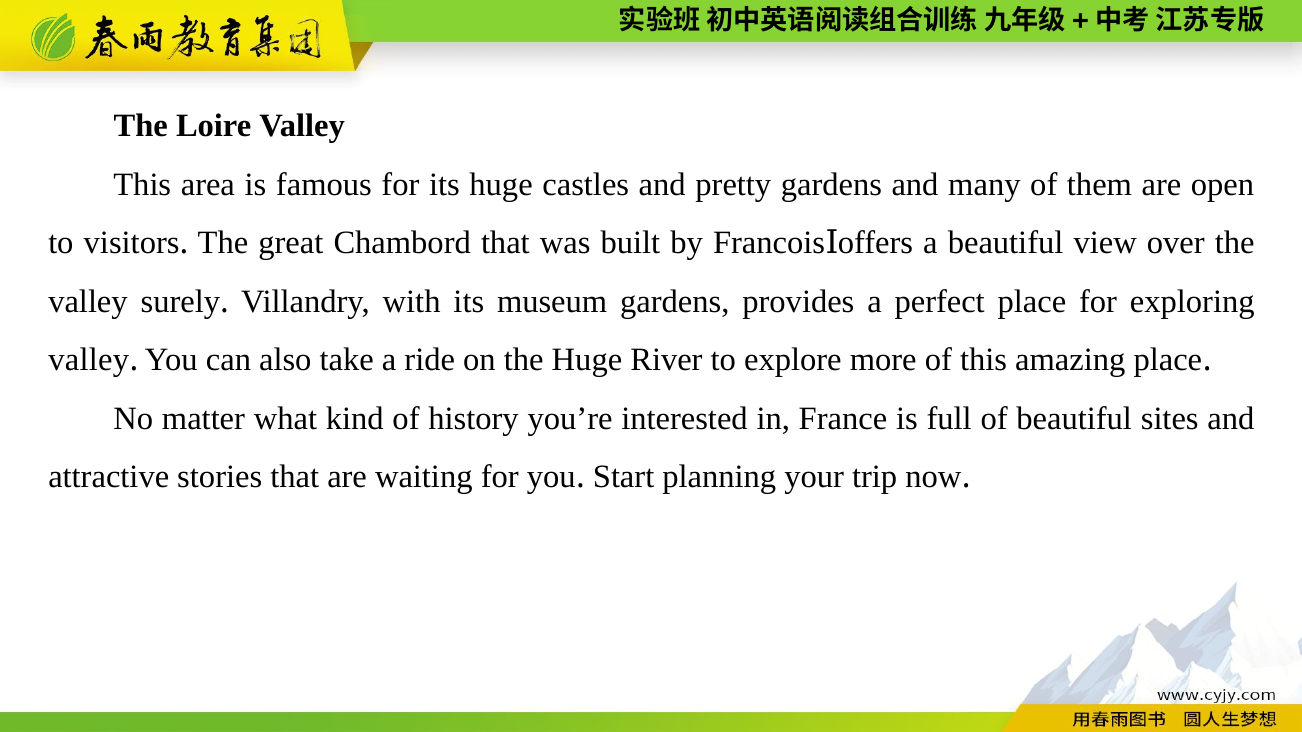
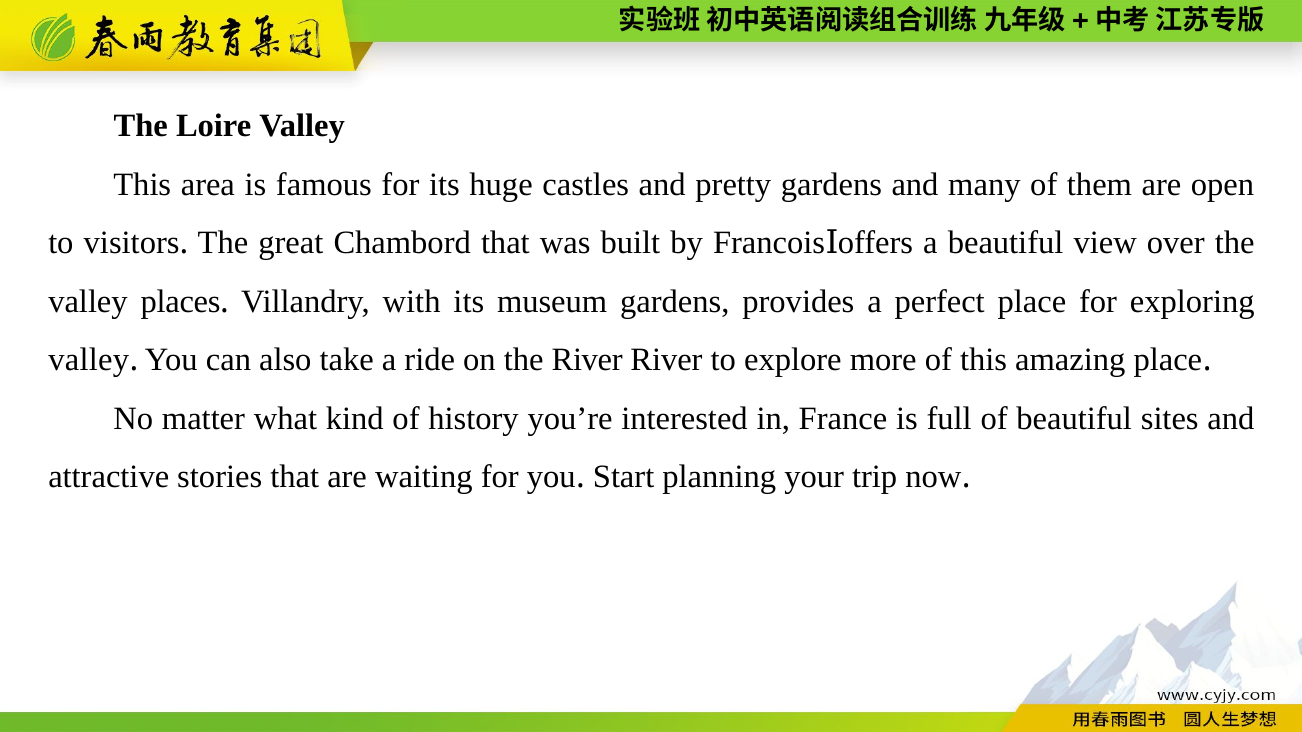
surely: surely -> places (181, 302)
the Huge: Huge -> River (587, 360)
